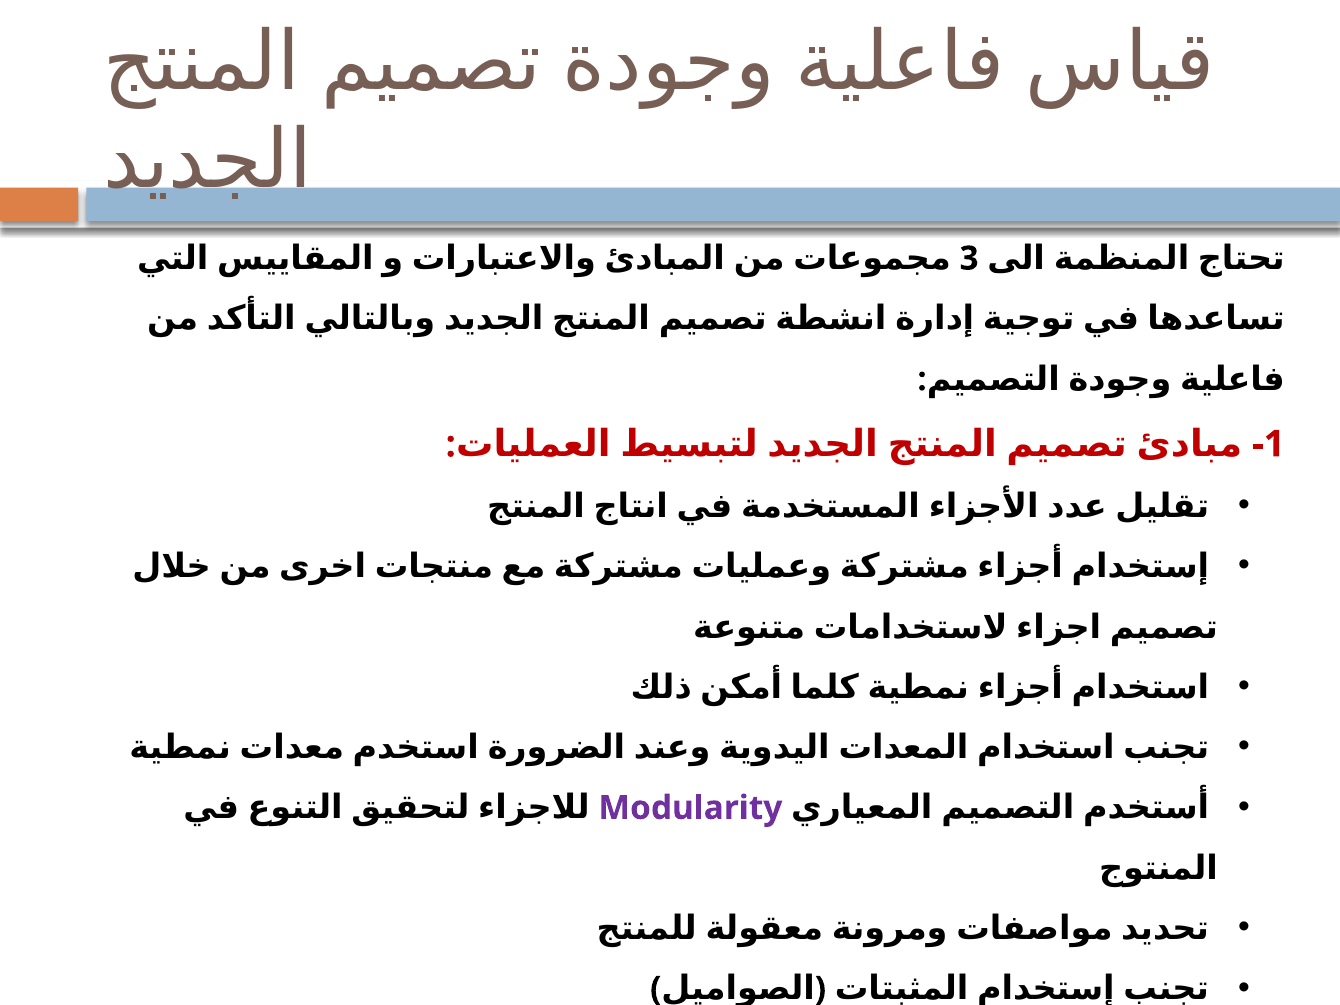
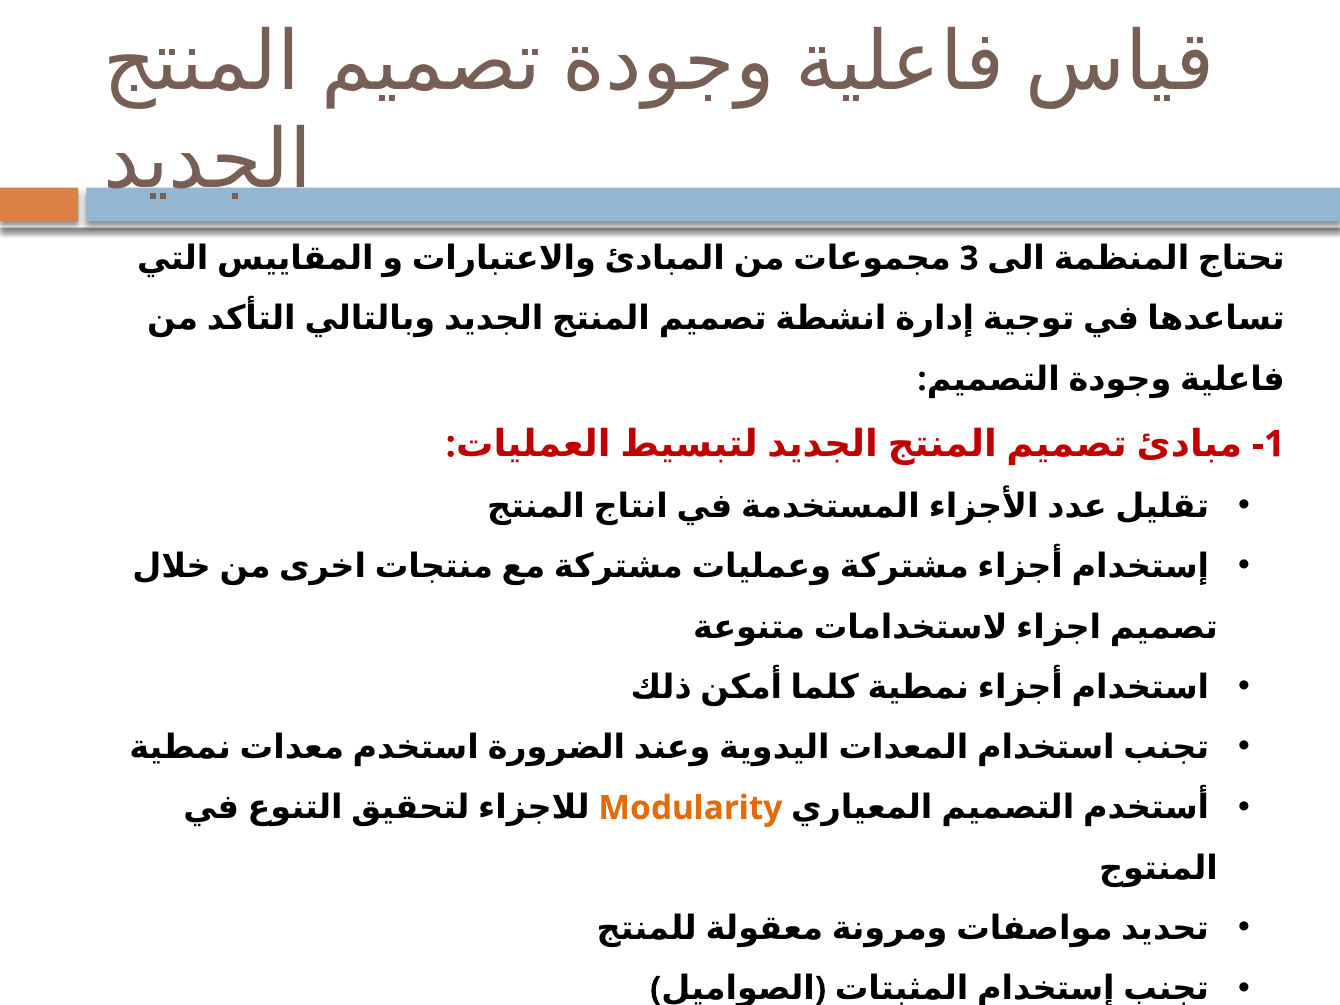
Modularity colour: purple -> orange (690, 808)
